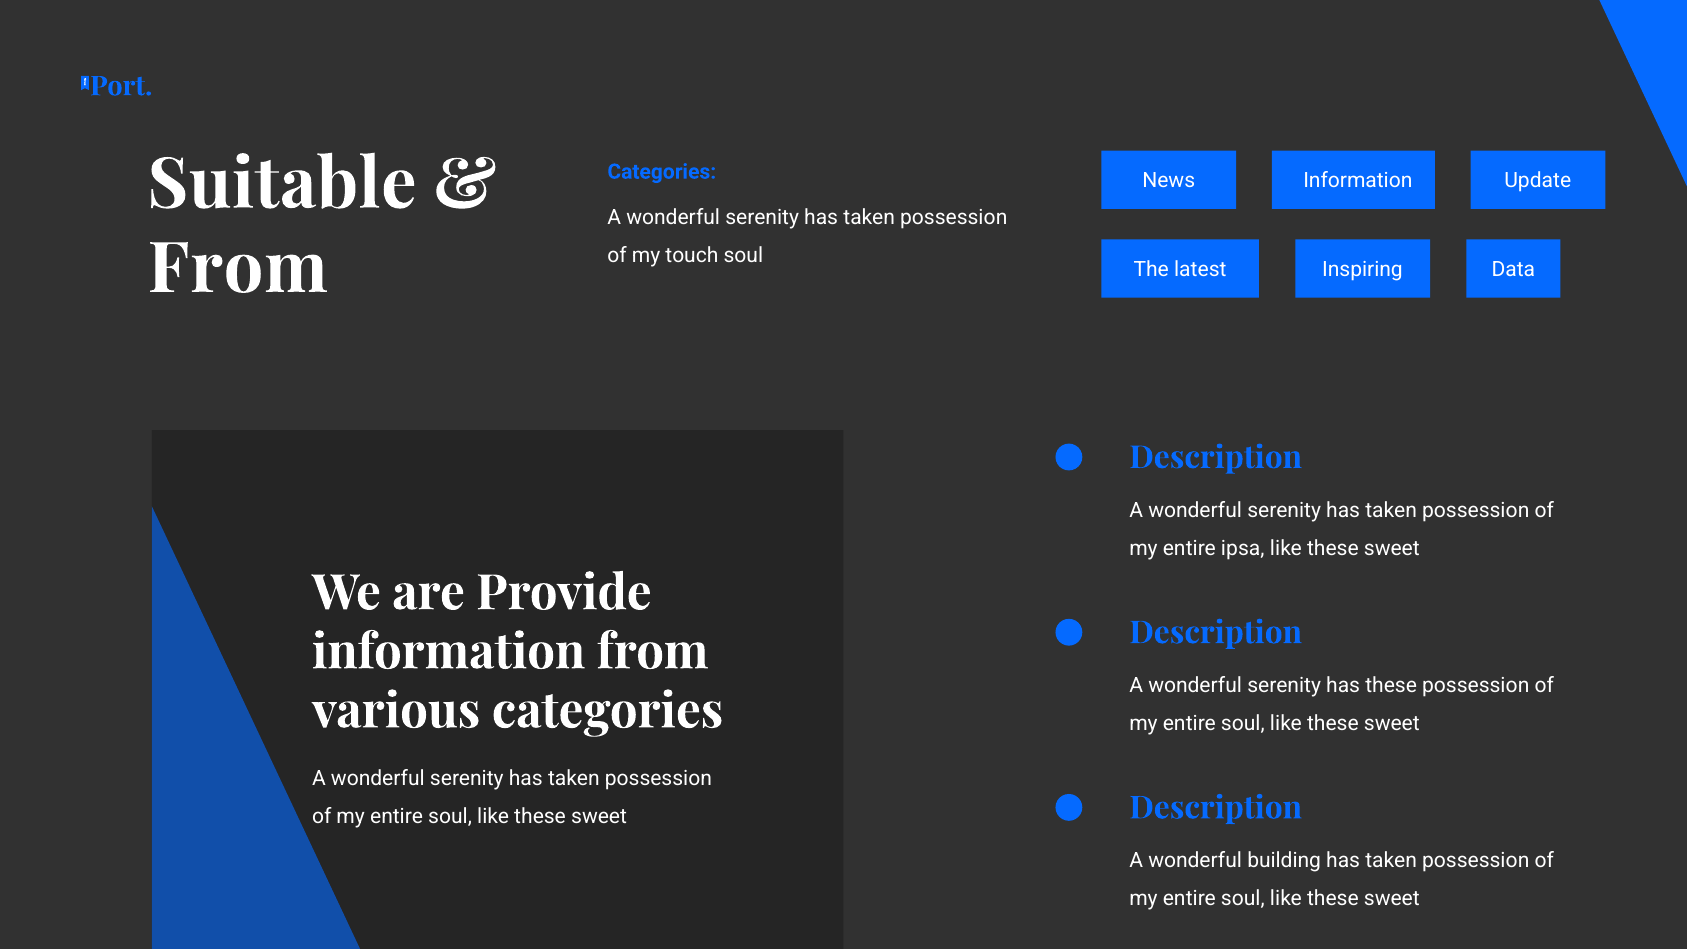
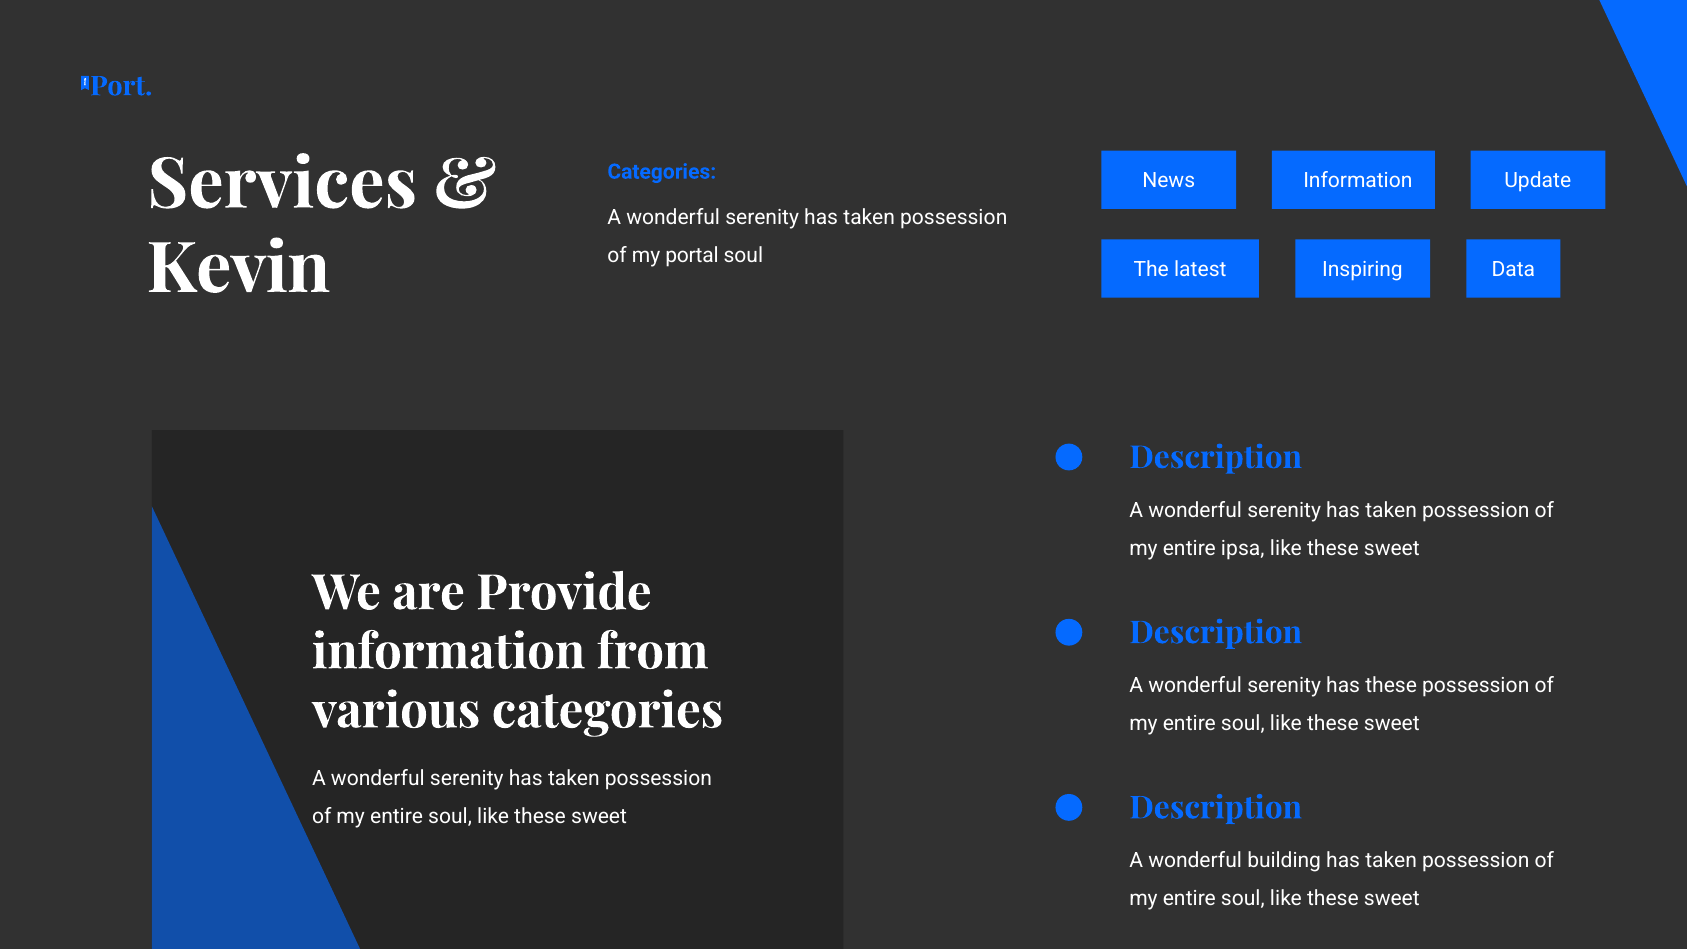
Suitable: Suitable -> Services (282, 184)
From: From -> Kevin (238, 269)
touch: touch -> portal (692, 256)
